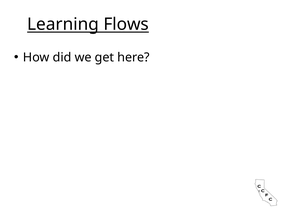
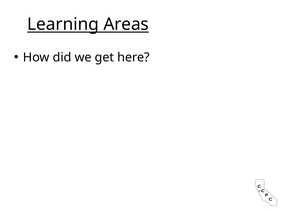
Flows: Flows -> Areas (126, 24)
